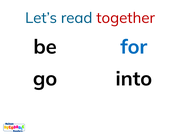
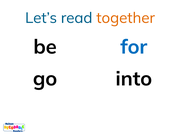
together colour: red -> orange (126, 18)
